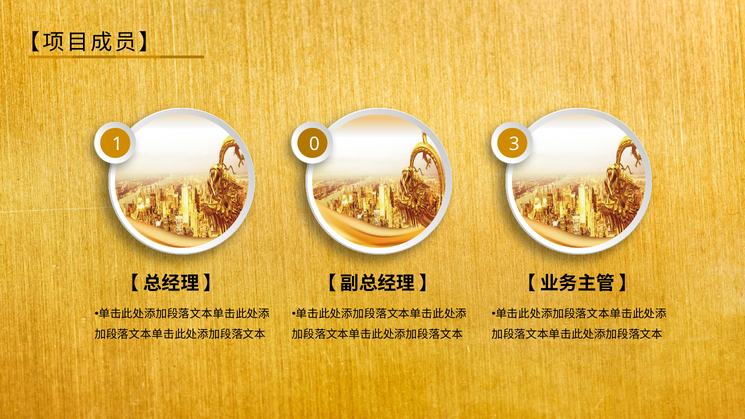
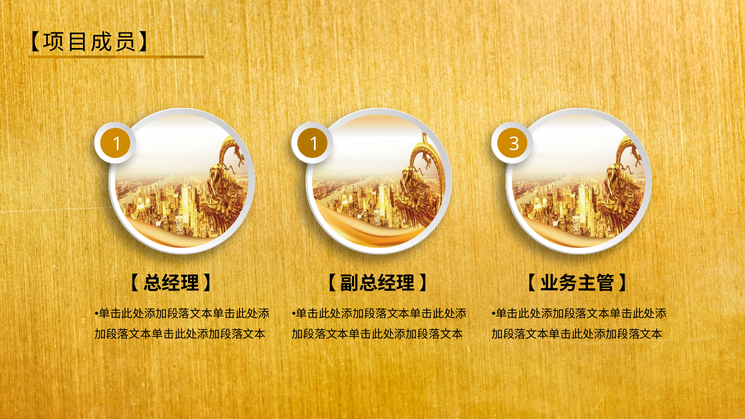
1 0: 0 -> 1 (314, 144)
